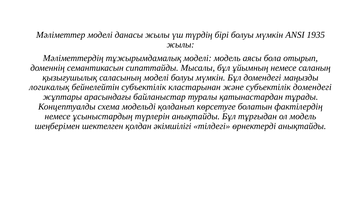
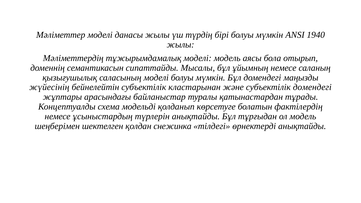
1935: 1935 -> 1940 (316, 35)
логикалық: логикалық -> жүйесінің (49, 87)
әкімшілігі: әкімшілігі -> снежинка (172, 126)
